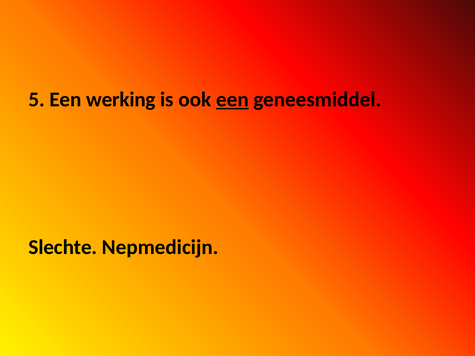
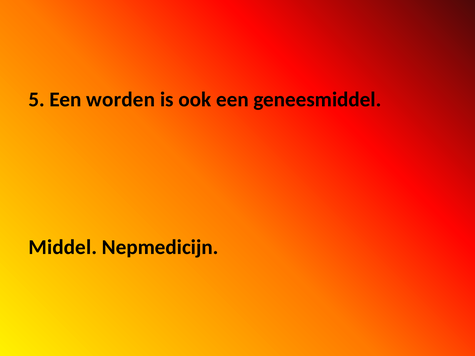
werking: werking -> worden (121, 100)
een underline: present -> none (232, 100)
Slechte: Slechte -> Middel (63, 247)
